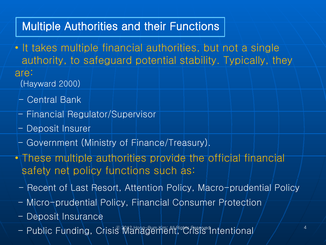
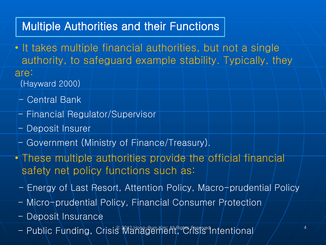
potential: potential -> example (156, 60)
Recent: Recent -> Energy (41, 188)
